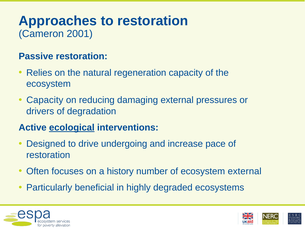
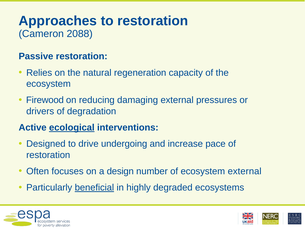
2001: 2001 -> 2088 (80, 34)
Capacity: Capacity -> Firewood (45, 100)
history: history -> design (120, 171)
beneficial underline: none -> present (94, 187)
